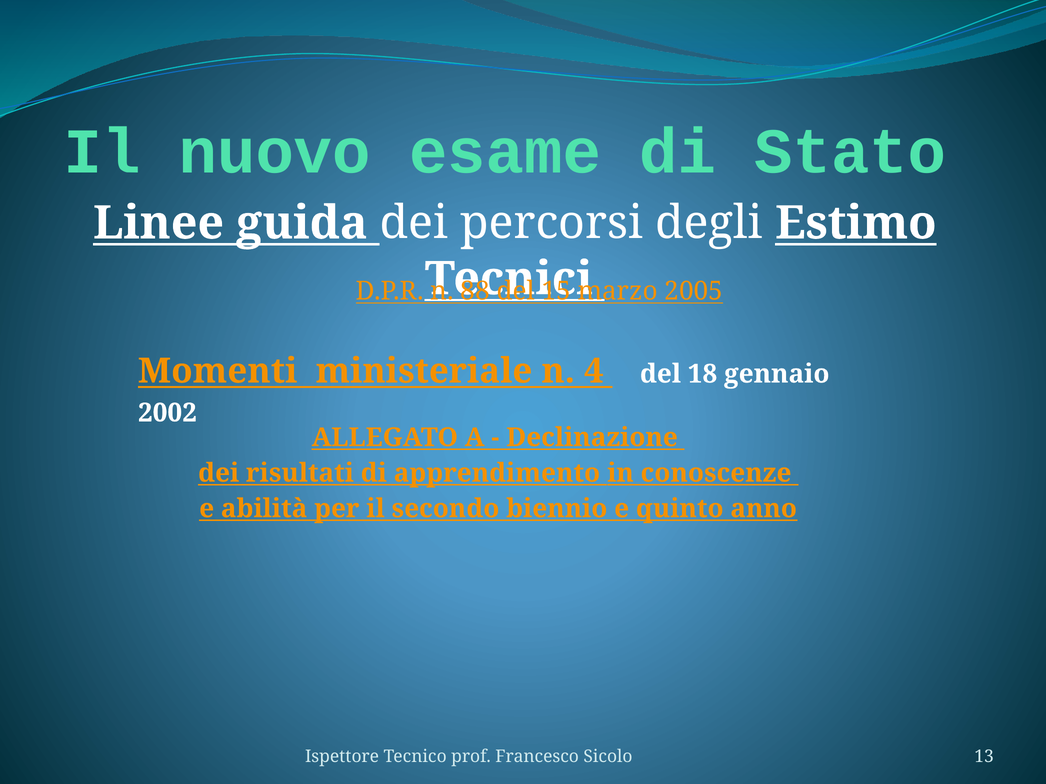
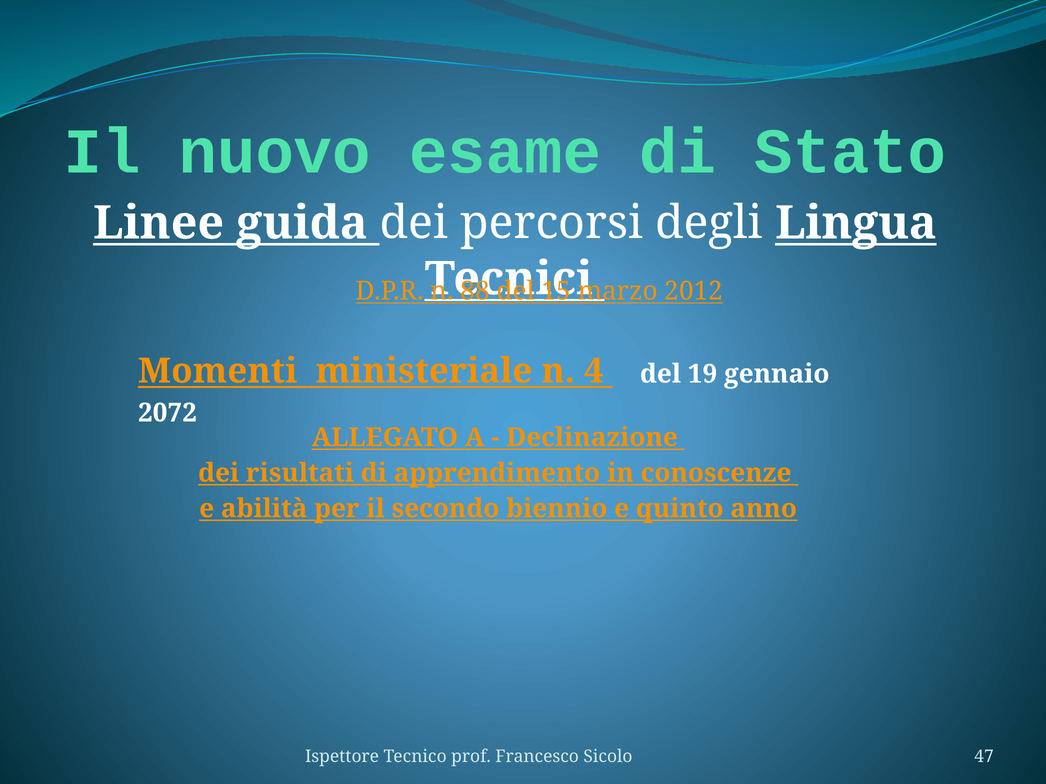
Estimo: Estimo -> Lingua (856, 223)
2005: 2005 -> 2012 (694, 291)
18: 18 -> 19 (702, 374)
2002: 2002 -> 2072 (167, 413)
13: 13 -> 47 (984, 757)
